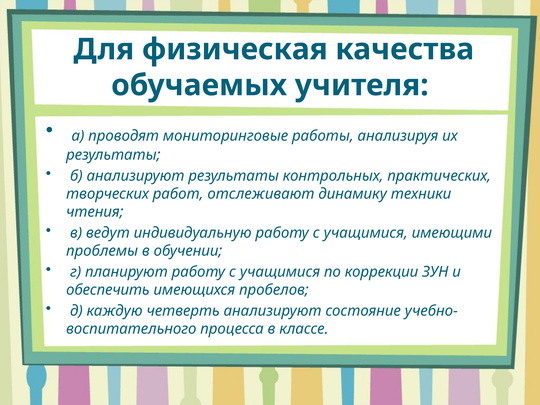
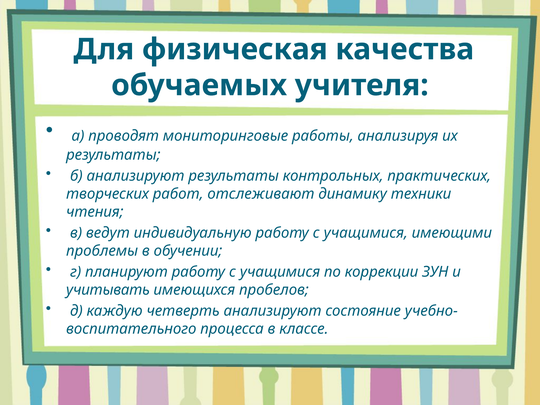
обеспечить: обеспечить -> учитывать (108, 290)
